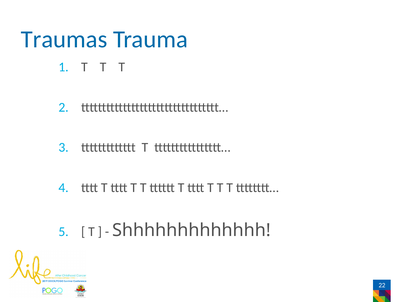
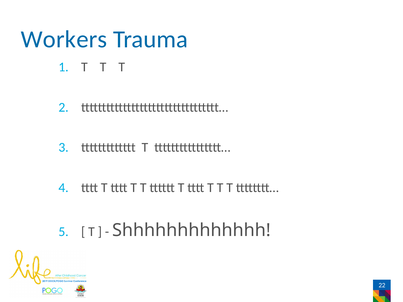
Traumas: Traumas -> Workers (64, 39)
